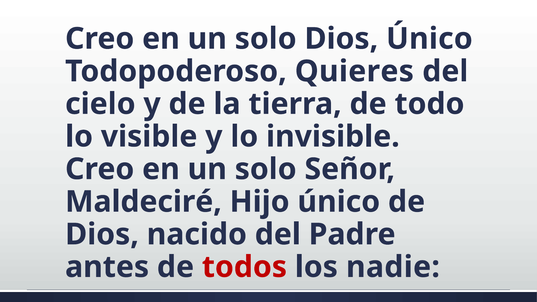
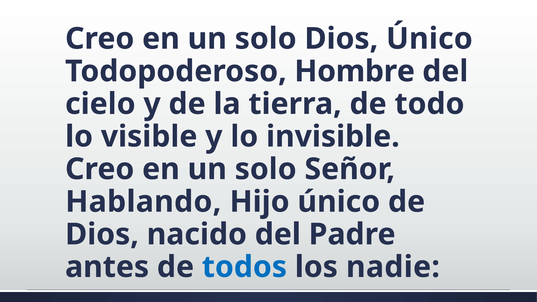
Quieres: Quieres -> Hombre (355, 71)
Maldeciré: Maldeciré -> Hablando (143, 202)
todos colour: red -> blue (244, 267)
